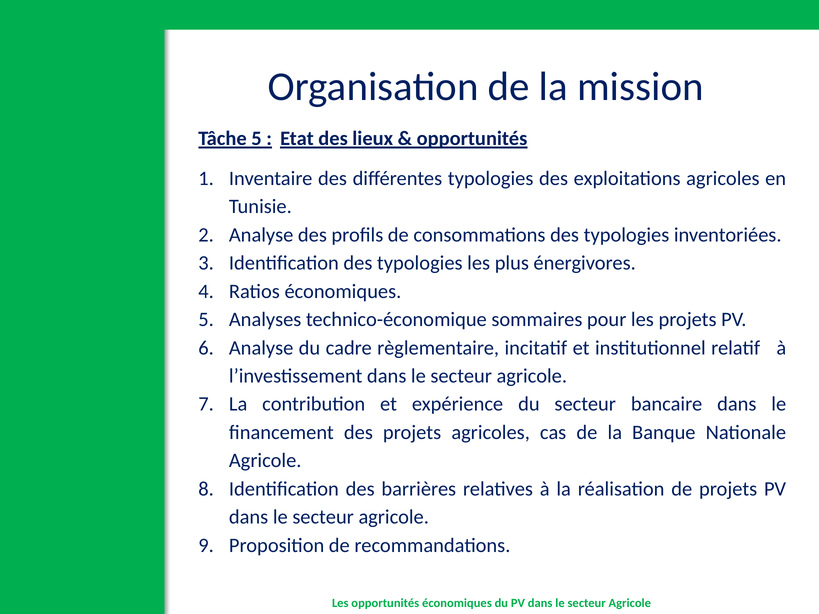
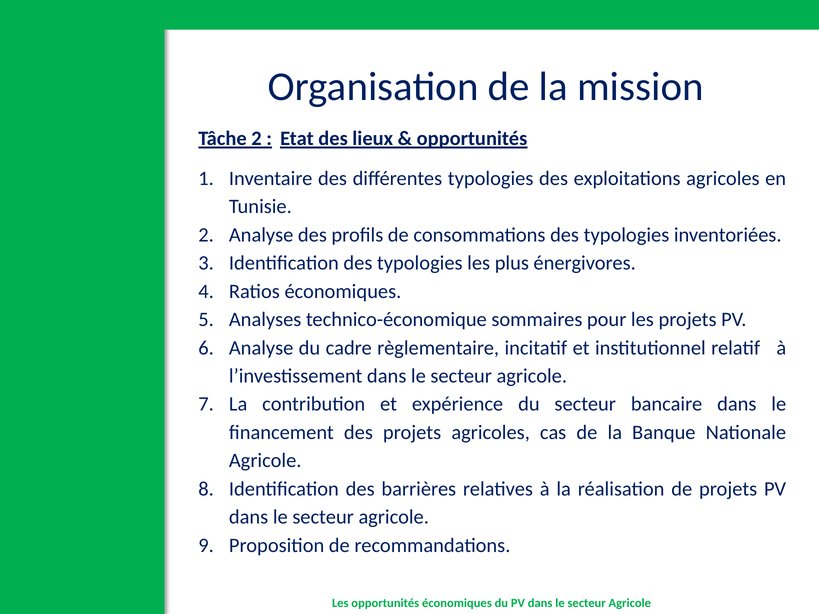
Tâche 5: 5 -> 2 (256, 139)
